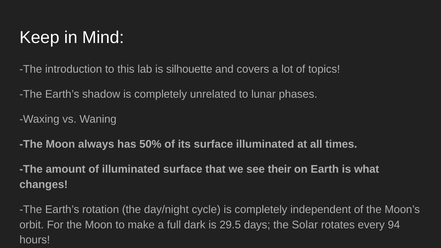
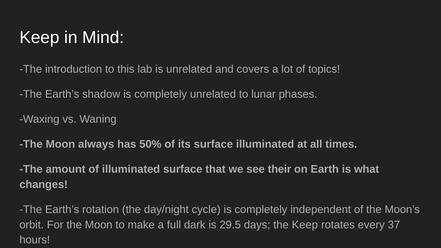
is silhouette: silhouette -> unrelated (189, 69)
the Solar: Solar -> Keep (305, 225)
94: 94 -> 37 (394, 225)
